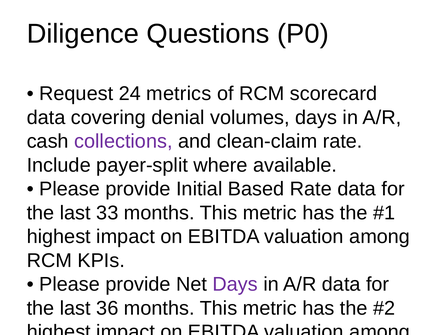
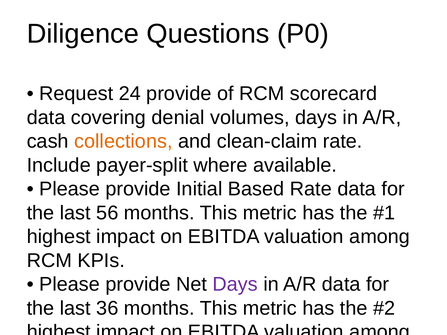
24 metrics: metrics -> provide (179, 94)
collections colour: purple -> orange (123, 141)
33: 33 -> 56 (107, 213)
